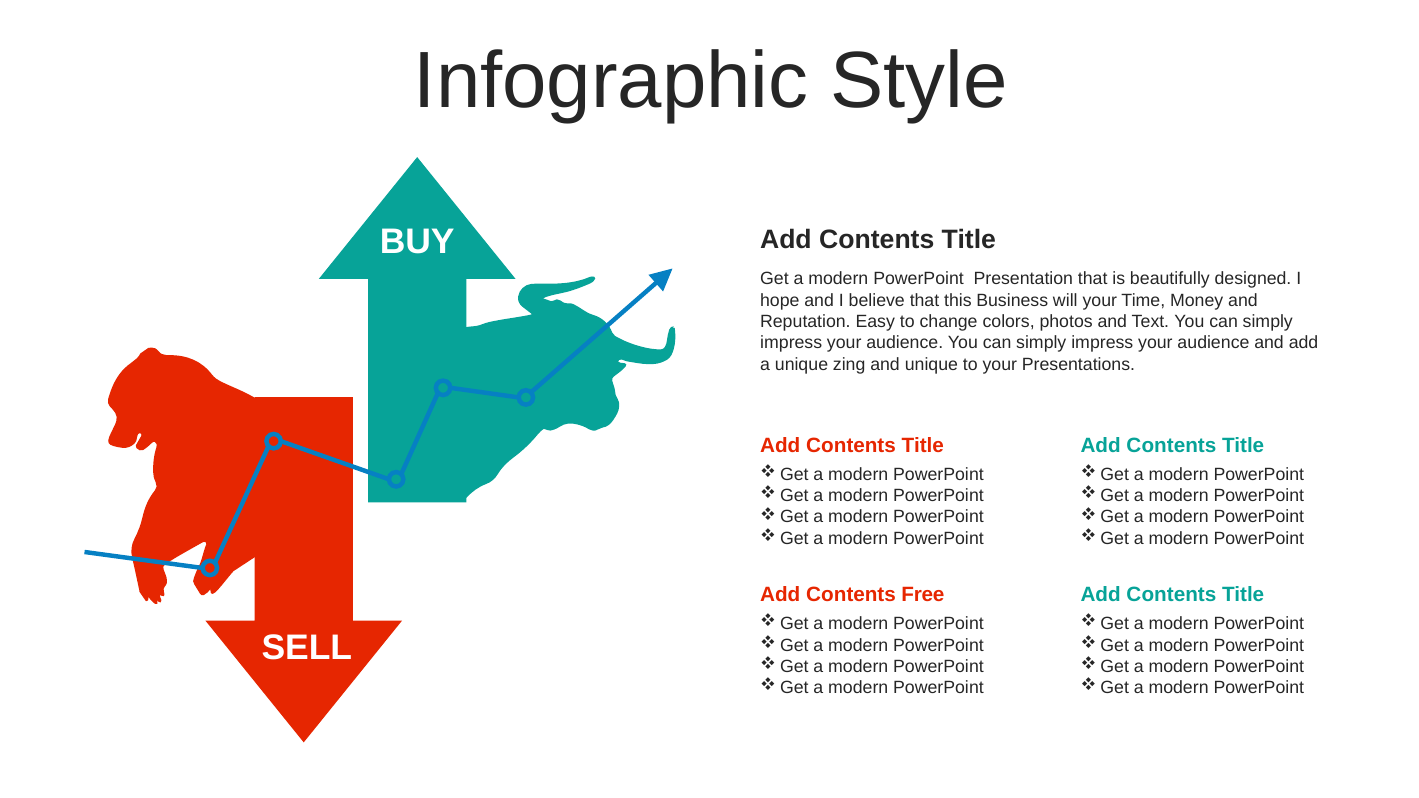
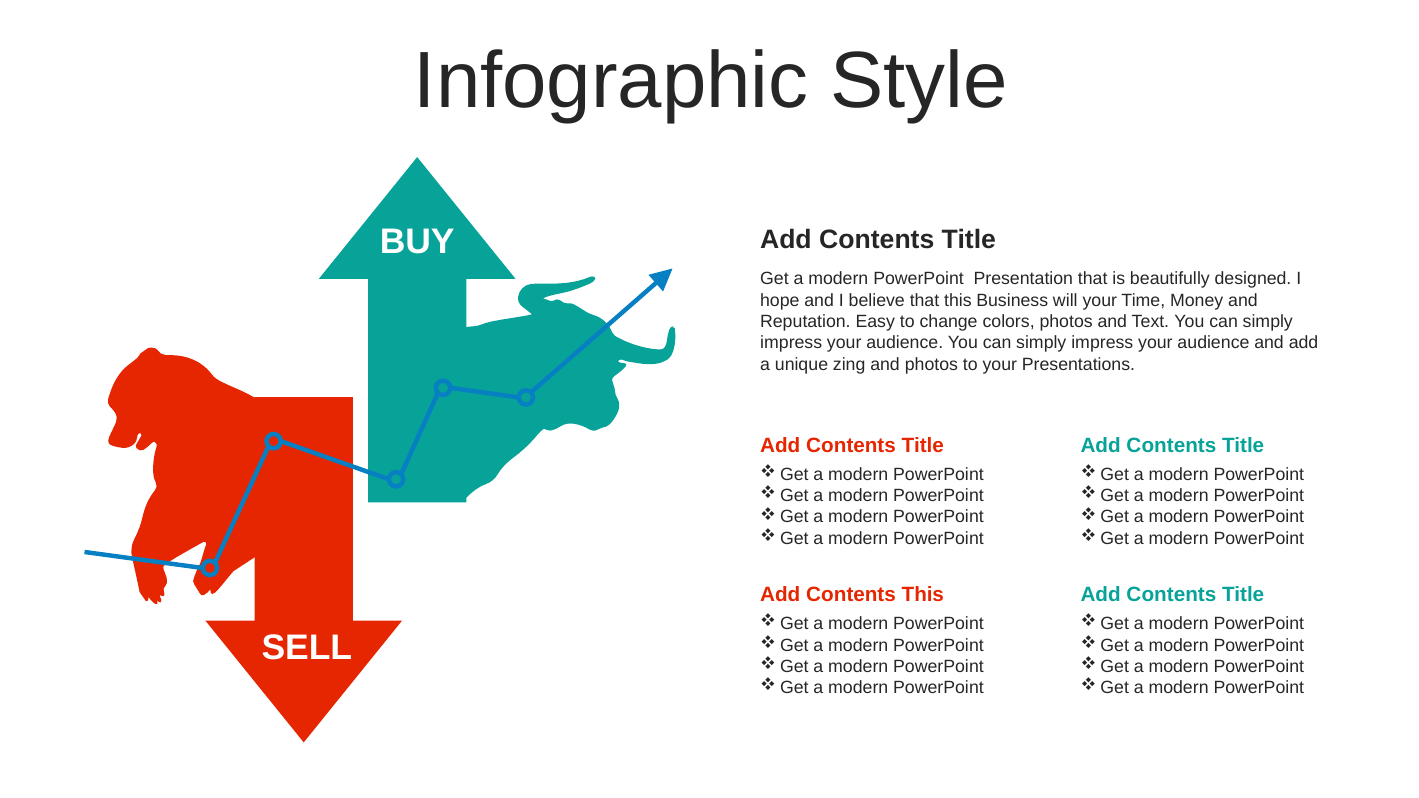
and unique: unique -> photos (931, 364)
Contents Free: Free -> This (923, 595)
